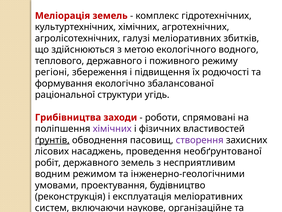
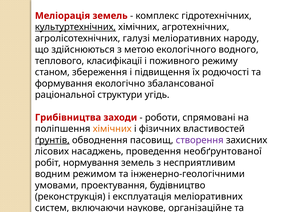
культуртехнічних underline: none -> present (75, 27)
збитків: збитків -> народу (241, 38)
теплового державного: державного -> класифікації (114, 61)
регіоні: регіоні -> станом (52, 72)
хімічних colour: purple -> orange (112, 129)
робіт державного: державного -> нормування (91, 162)
